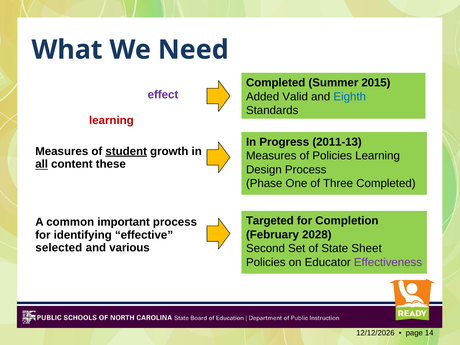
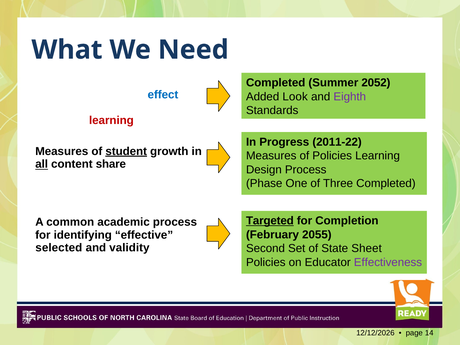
2015: 2015 -> 2052 (376, 83)
effect colour: purple -> blue (163, 95)
Valid: Valid -> Look (295, 97)
Eighth colour: blue -> purple (350, 97)
2011-13: 2011-13 -> 2011-22 (337, 142)
these: these -> share (111, 164)
Targeted underline: none -> present (270, 221)
important: important -> academic (124, 222)
2028: 2028 -> 2055 (317, 235)
various: various -> validity (129, 248)
